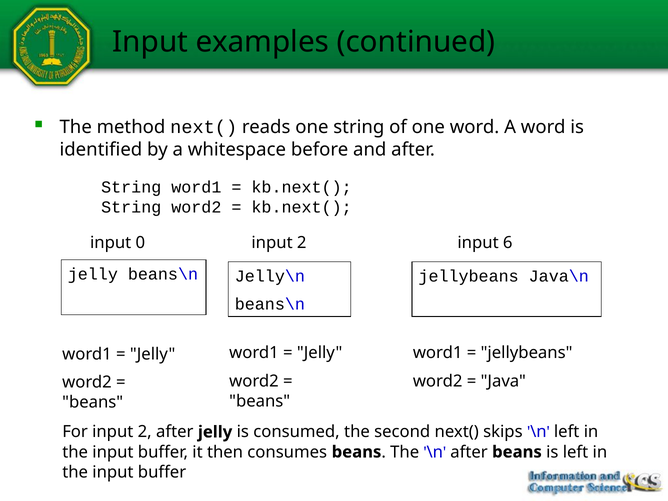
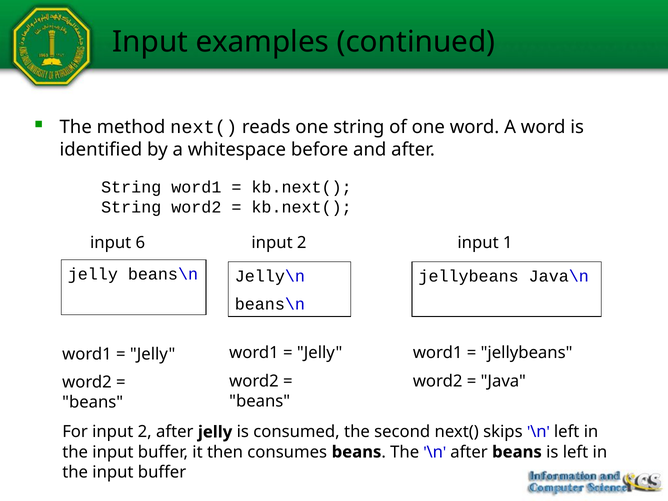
0: 0 -> 6 (140, 243)
6: 6 -> 1 (508, 243)
